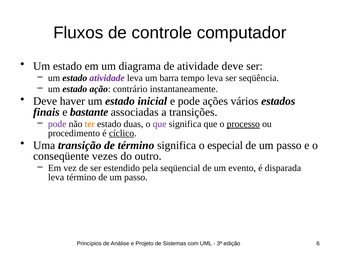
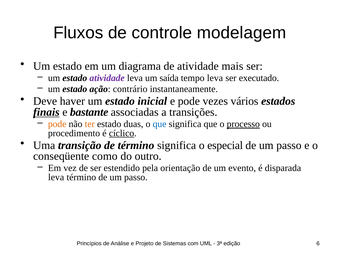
computador: computador -> modelagem (242, 33)
atividade deve: deve -> mais (232, 66)
barra: barra -> saída (169, 78)
seqüência: seqüência -> executado (259, 78)
ações: ações -> vezes (215, 101)
finais underline: none -> present (46, 112)
pode colour: purple -> orange (57, 124)
que colour: purple -> blue (160, 124)
vezes: vezes -> como (105, 156)
seqüencial: seqüencial -> orientação (180, 168)
